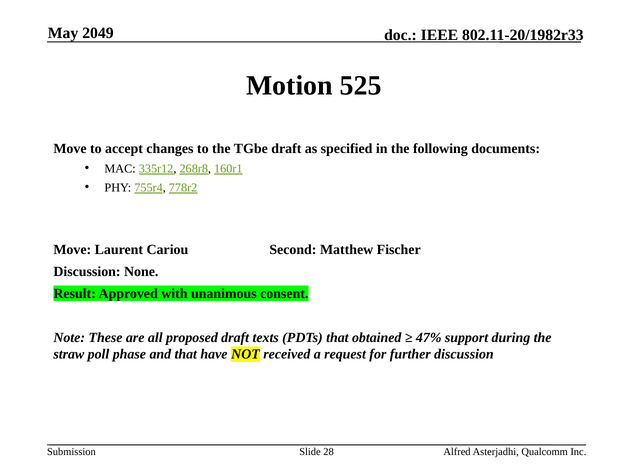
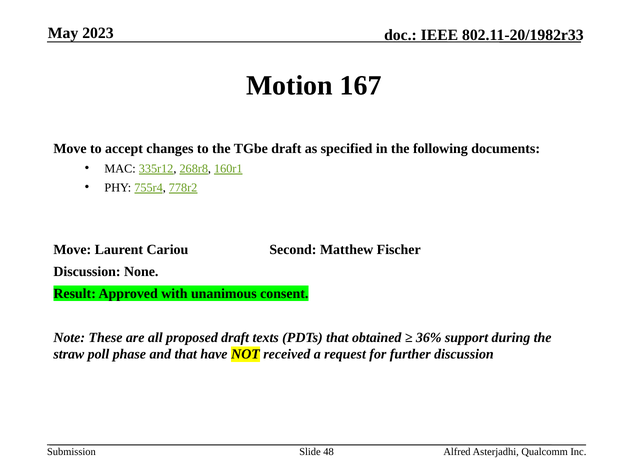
2049: 2049 -> 2023 (98, 33)
525: 525 -> 167 (361, 86)
47%: 47% -> 36% (429, 337)
28: 28 -> 48 (329, 452)
